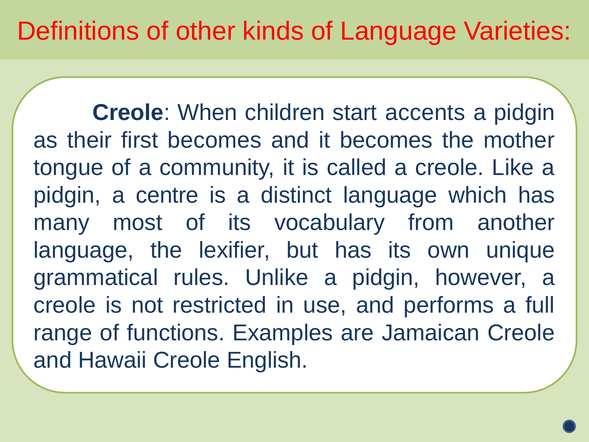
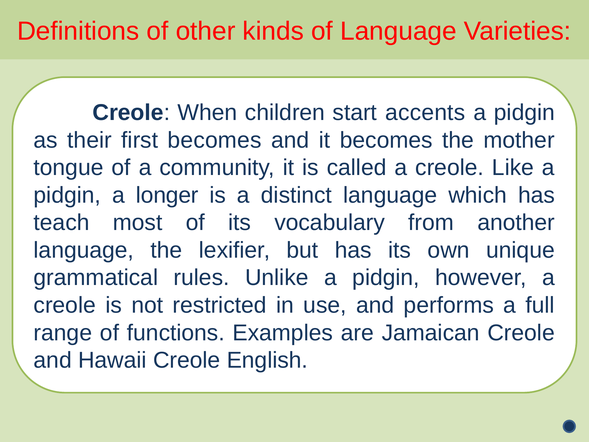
centre: centre -> longer (167, 195)
many: many -> teach (62, 223)
